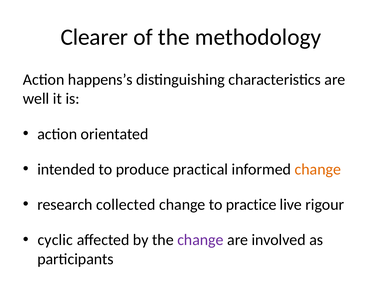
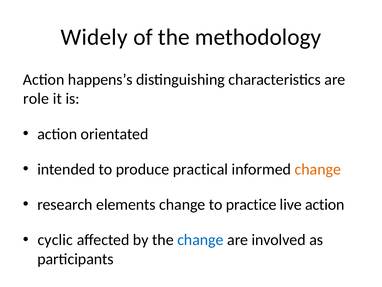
Clearer: Clearer -> Widely (94, 37)
well: well -> role (36, 99)
collected: collected -> elements (126, 204)
live rigour: rigour -> action (325, 204)
change colour: purple -> blue (200, 239)
